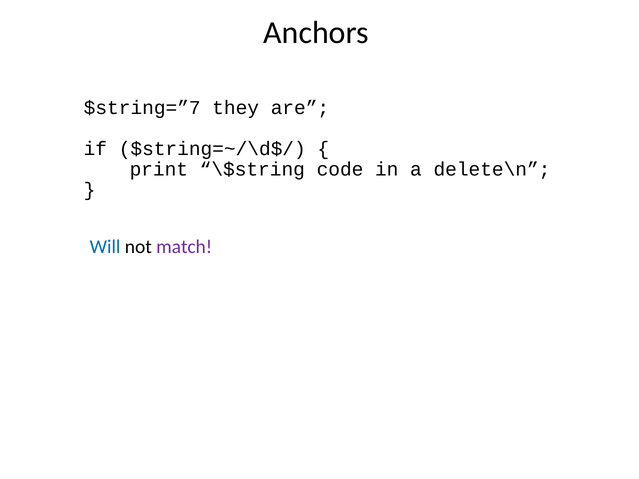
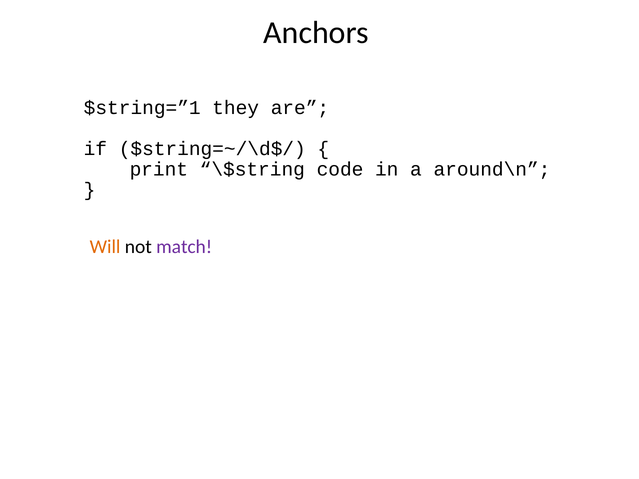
$string=”7: $string=”7 -> $string=”1 (142, 108)
delete\n: delete\n -> around\n (492, 169)
Will colour: blue -> orange (105, 247)
